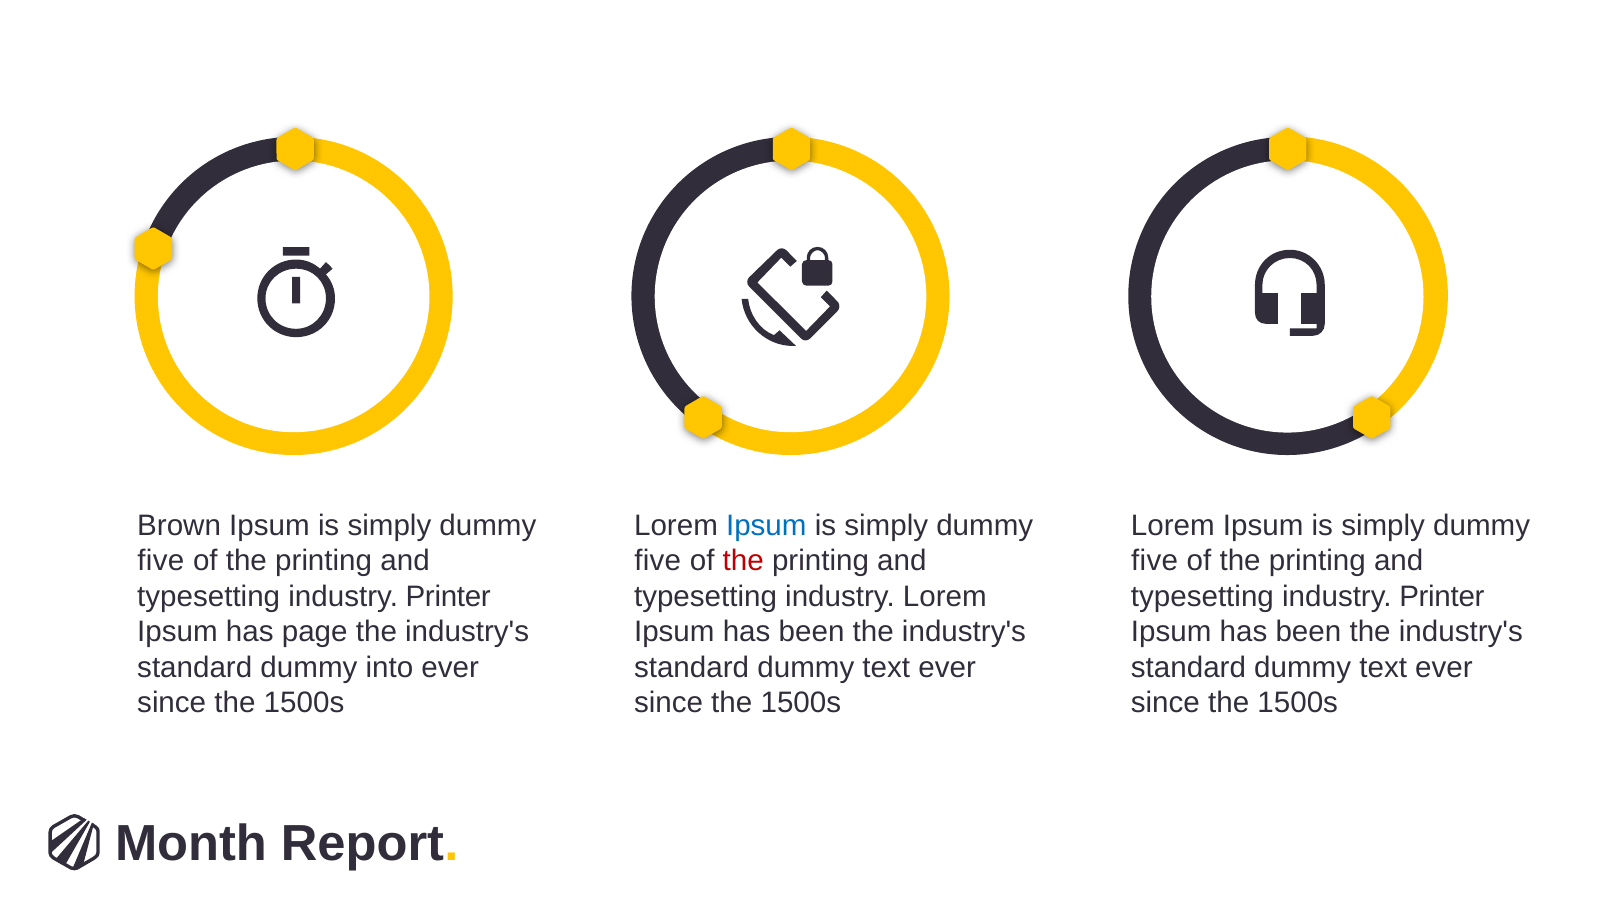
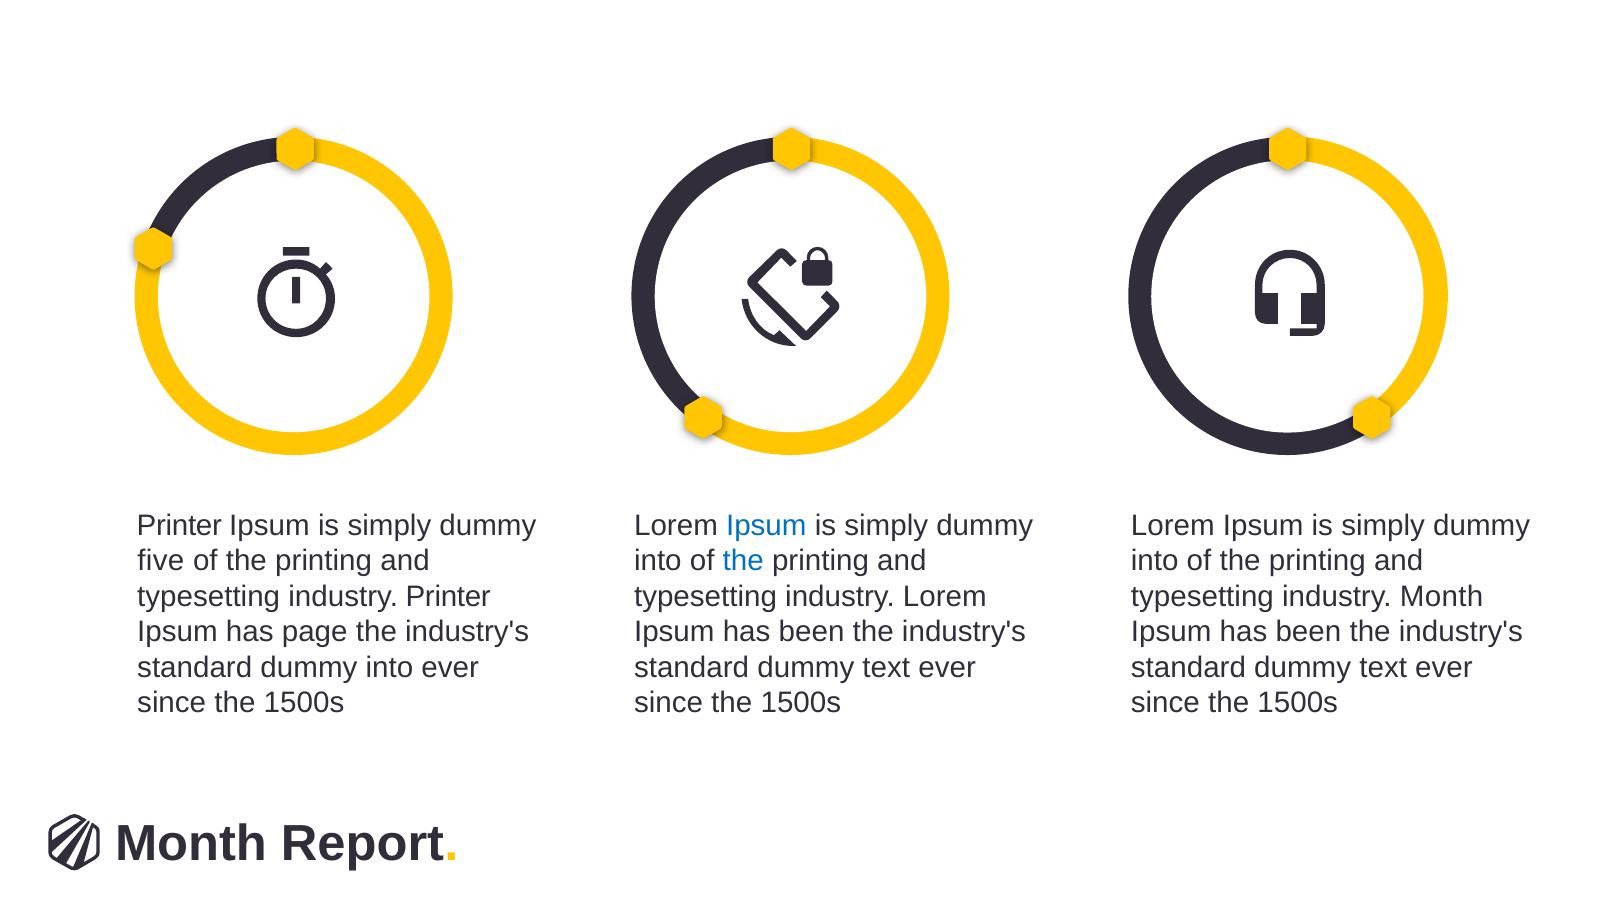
Brown: Brown -> Printer (179, 525)
five: five -> into (658, 561)
the colour: red -> blue (743, 561)
five: five -> into (1155, 561)
Printer: Printer -> Month (1442, 596)
